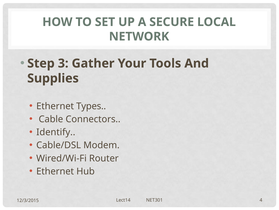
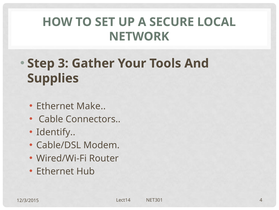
Types: Types -> Make (91, 106)
